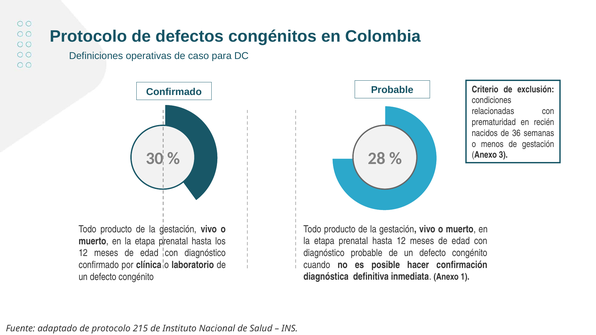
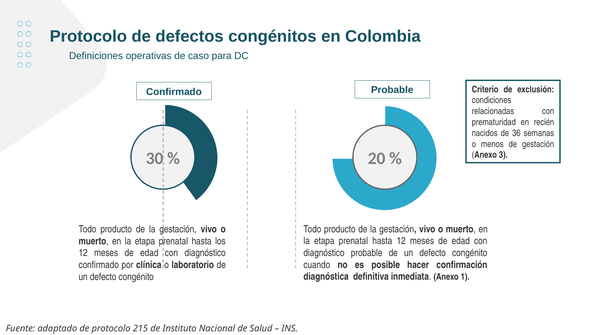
28: 28 -> 20 (377, 159)
